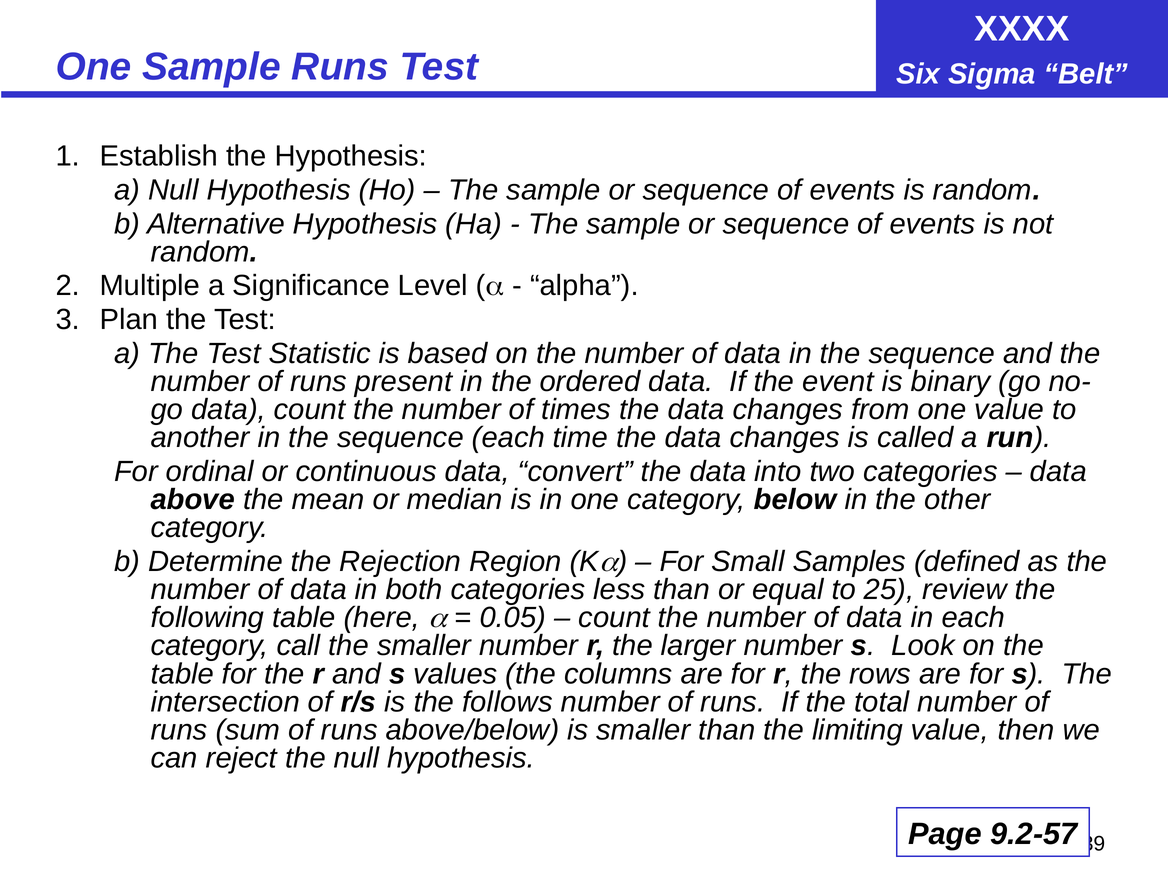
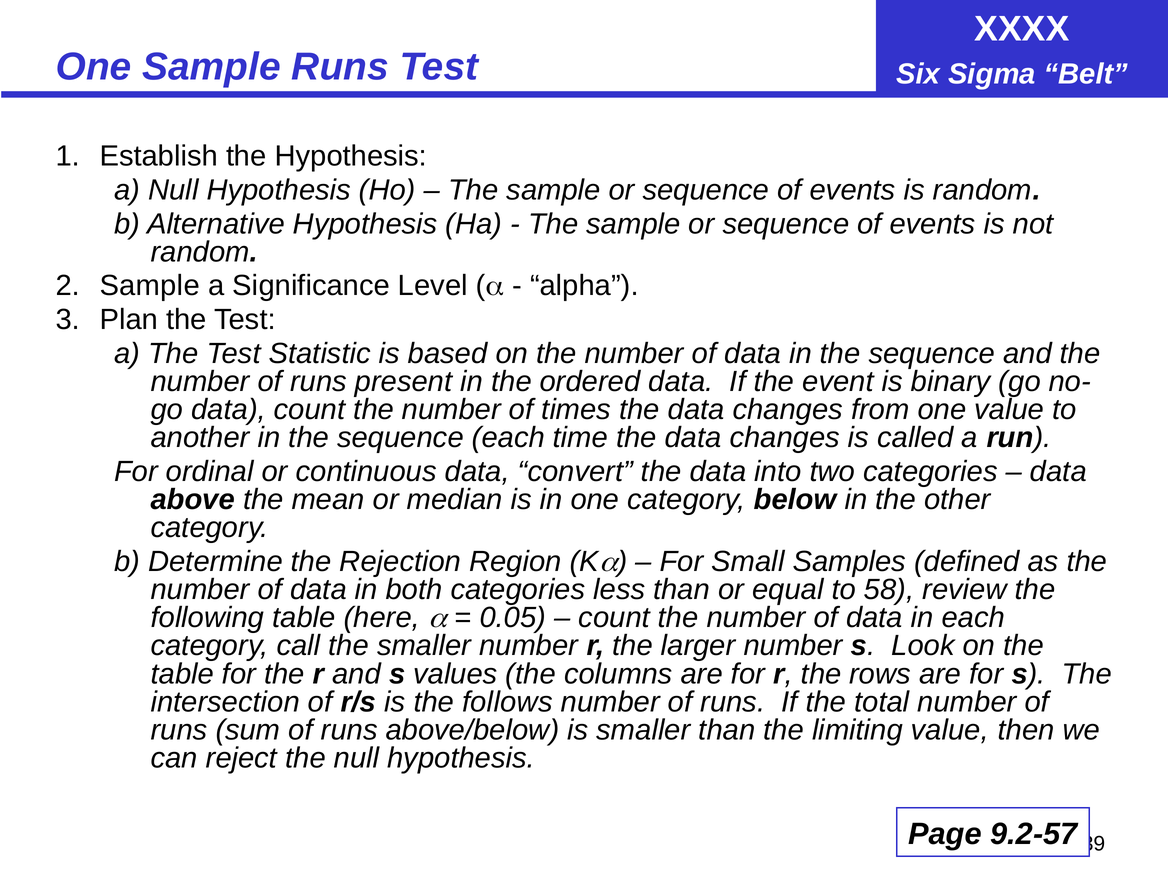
2 Multiple: Multiple -> Sample (150, 286)
25: 25 -> 58 (889, 590)
